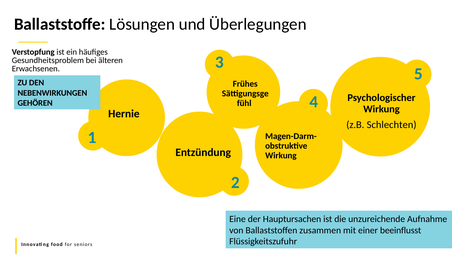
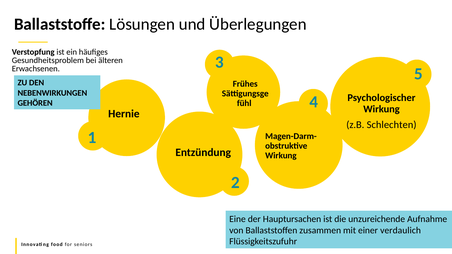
beeinflusst: beeinflusst -> verdaulich (401, 230)
